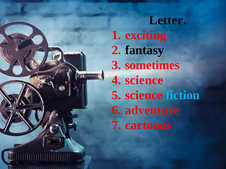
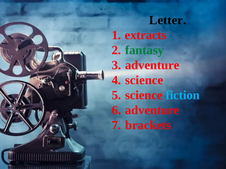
exciting: exciting -> extracts (146, 35)
fantasy colour: black -> green (145, 50)
sometimes: sometimes -> adventure (152, 65)
cartoons: cartoons -> brackets (148, 126)
